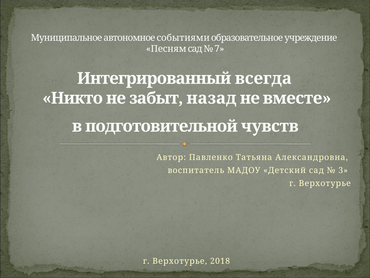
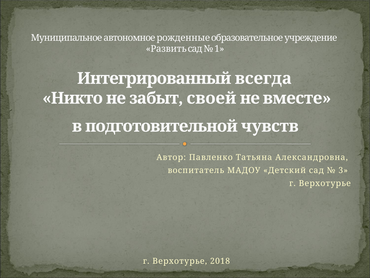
событиями: событиями -> рожденные (183, 38)
Песням: Песням -> Развить (166, 49)
7: 7 -> 1 (219, 49)
назад: назад -> своей (211, 98)
